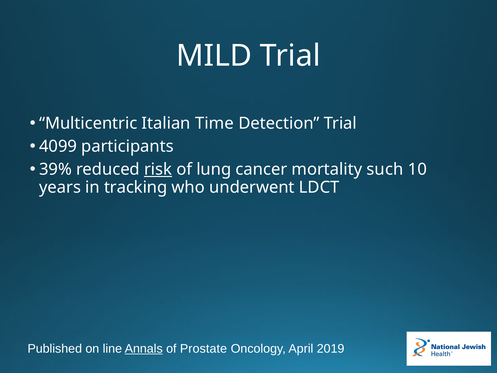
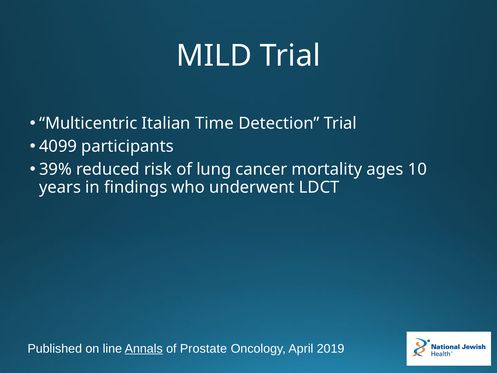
risk underline: present -> none (158, 169)
such: such -> ages (385, 169)
tracking: tracking -> findings (136, 187)
